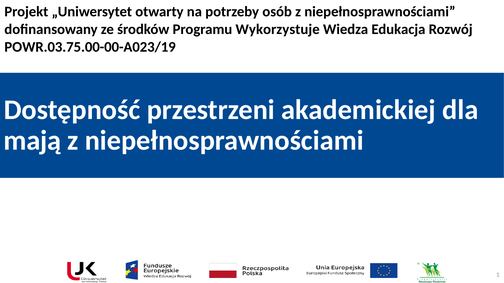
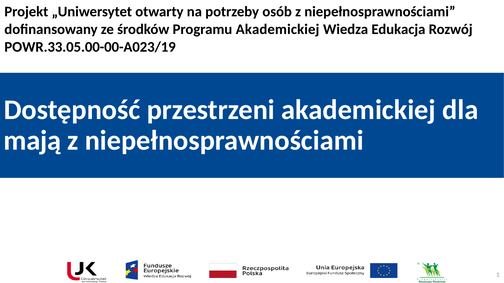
Programu Wykorzystuje: Wykorzystuje -> Akademickiej (278, 29)
POWR.03.75.00-00-A023/19: POWR.03.75.00-00-A023/19 -> POWR.33.05.00-00-A023/19 (90, 47)
